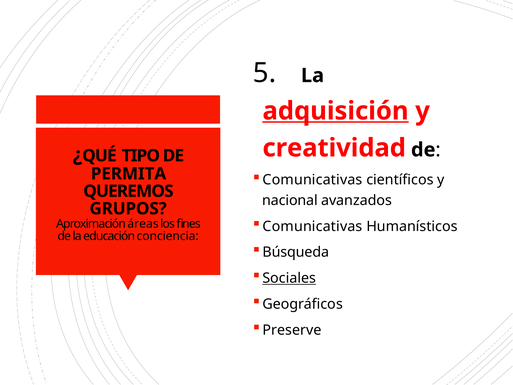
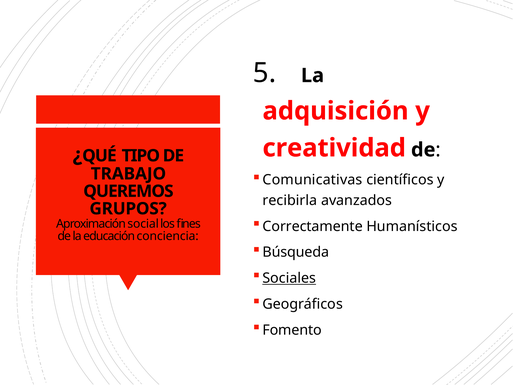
adquisición underline: present -> none (336, 111)
PERMITA: PERMITA -> TRABAJO (128, 174)
nacional: nacional -> recibirla (290, 200)
Comunicativas: Comunicativas -> Correctamente (313, 226)
áreas: áreas -> social (143, 224)
Preserve: Preserve -> Fomento (292, 330)
